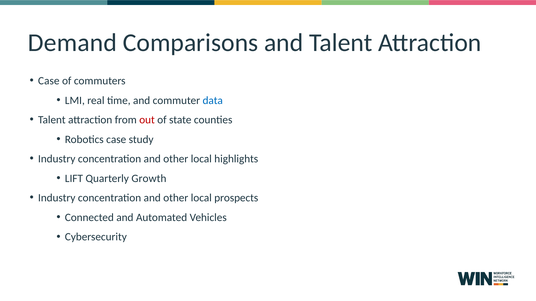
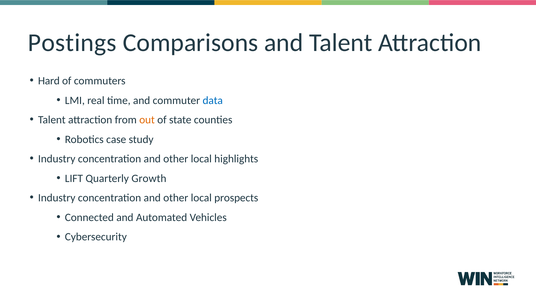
Demand: Demand -> Postings (72, 43)
Case: Case -> Hard (49, 81)
out colour: red -> orange (147, 120)
